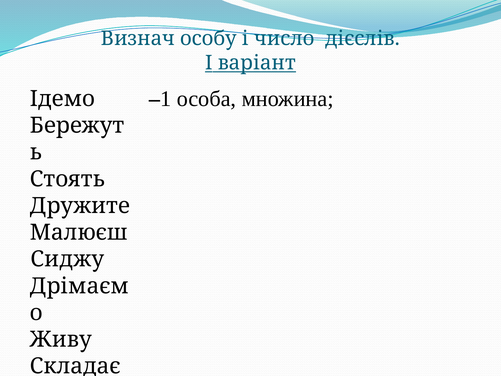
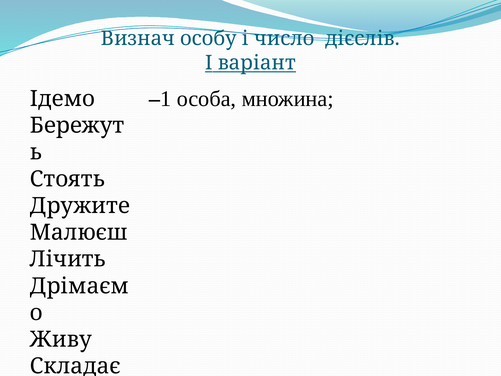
Сиджу: Сиджу -> Лічить (68, 259)
